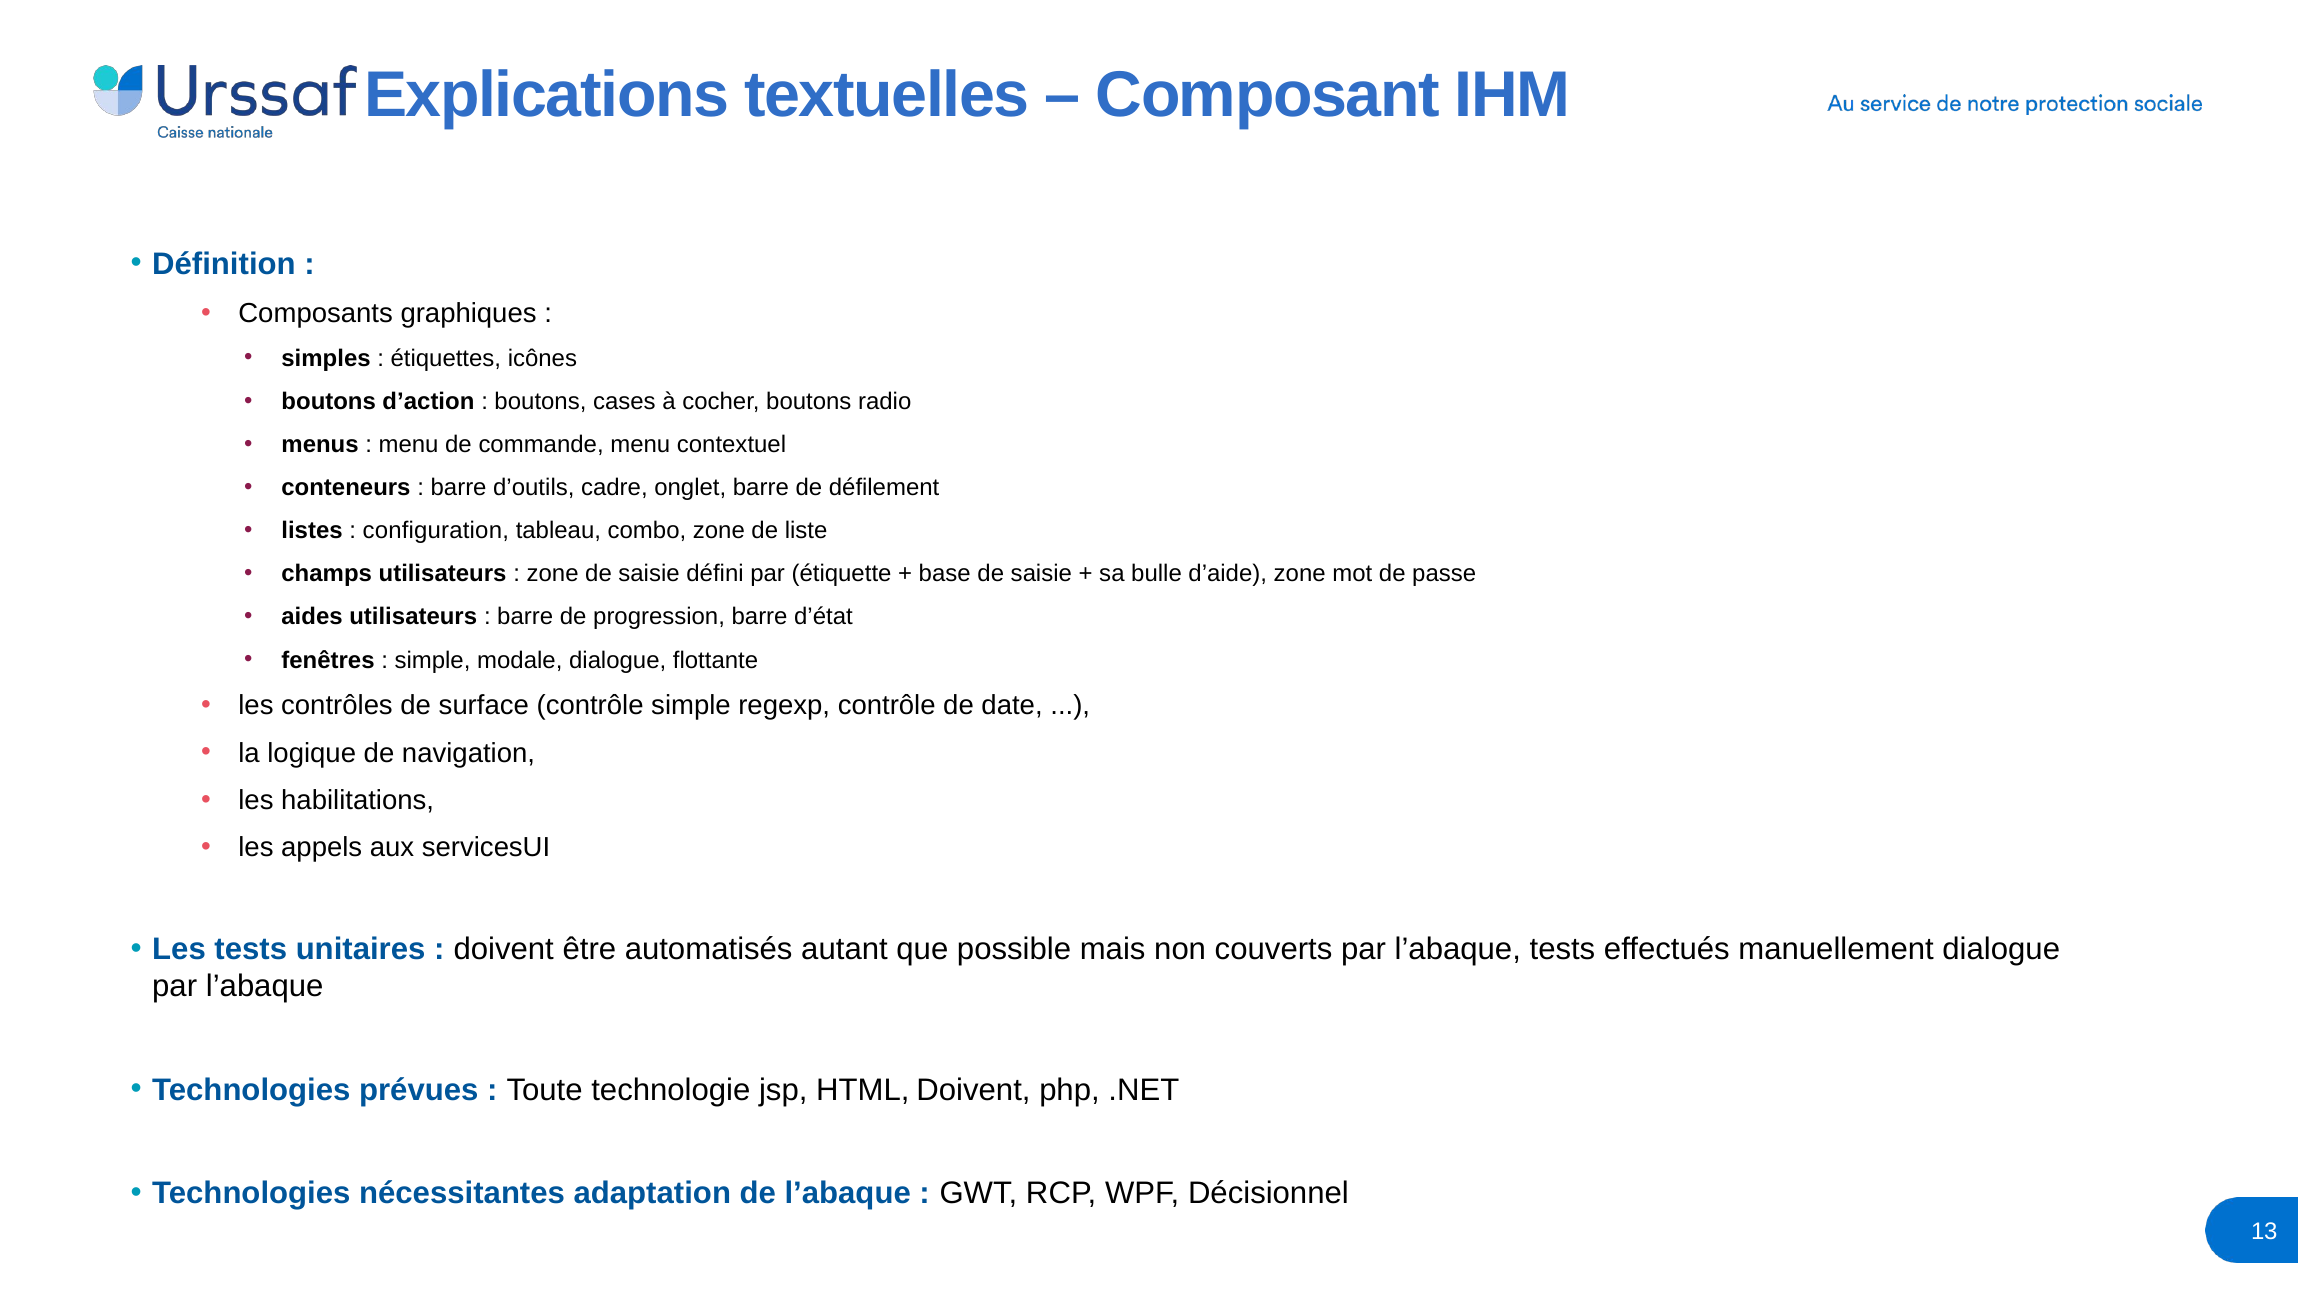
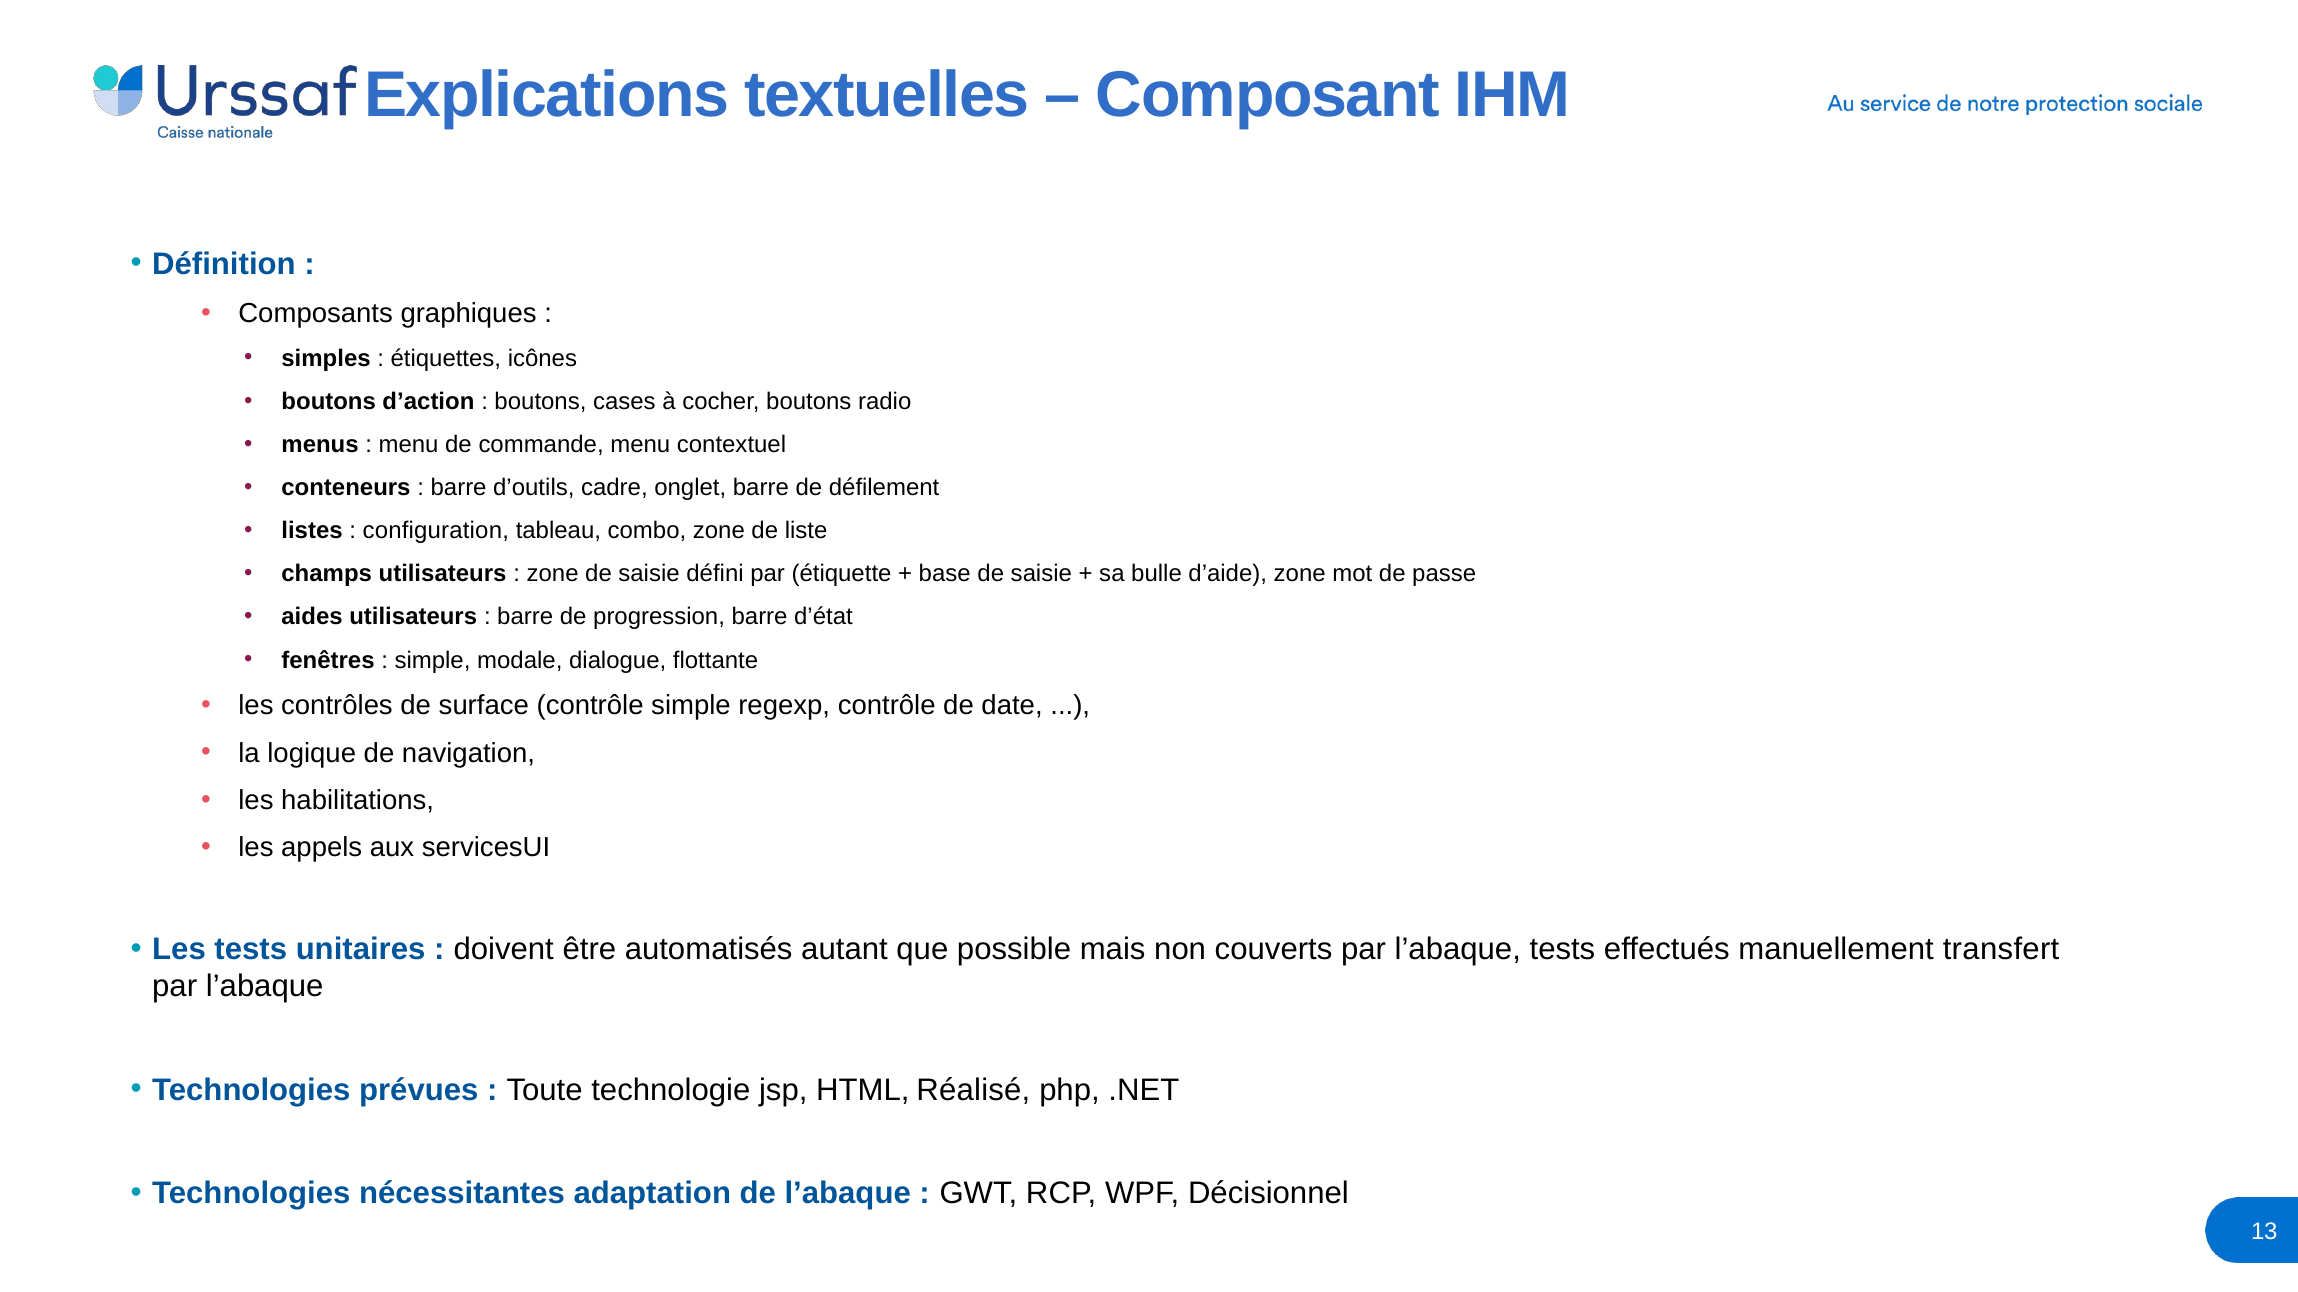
manuellement dialogue: dialogue -> transfert (2001, 950)
HTML Doivent: Doivent -> Réalisé (973, 1090)
